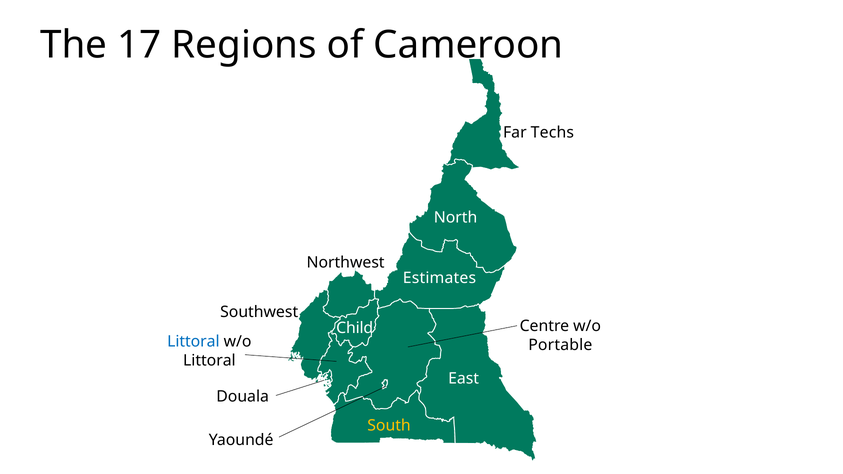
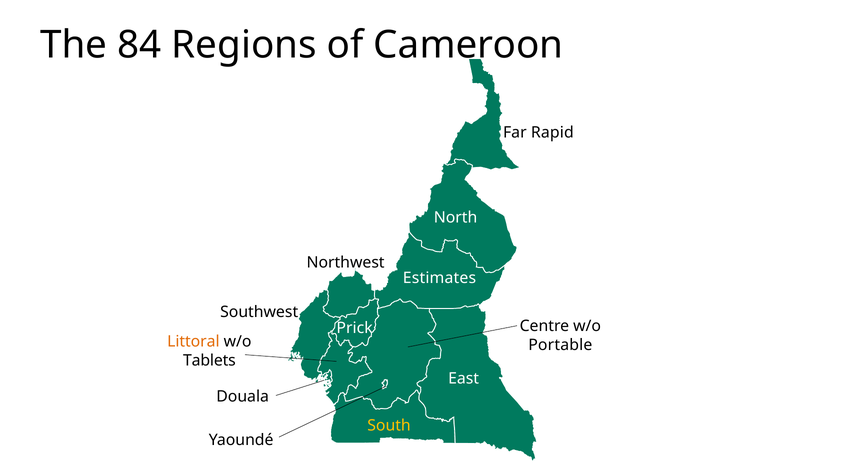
17: 17 -> 84 (139, 45)
Techs: Techs -> Rapid (552, 133)
Child: Child -> Prick (355, 328)
Littoral colour: blue -> orange (193, 342)
Littoral: Littoral -> Tablets (209, 361)
